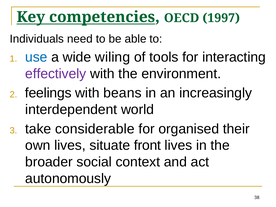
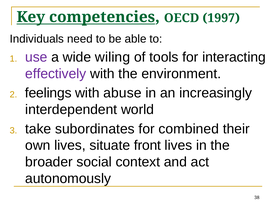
use colour: blue -> purple (36, 57)
beans: beans -> abuse (122, 93)
considerable: considerable -> subordinates (95, 129)
organised: organised -> combined (189, 129)
